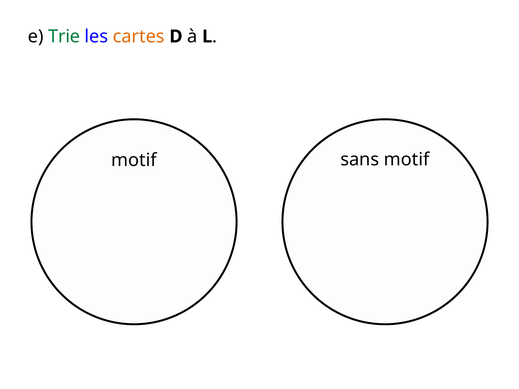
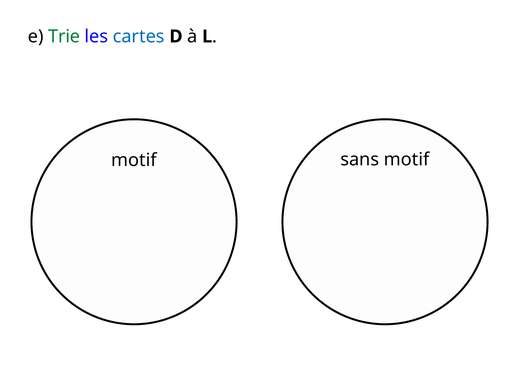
cartes colour: orange -> blue (139, 37)
